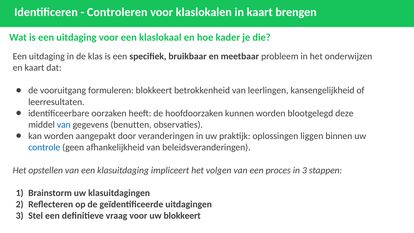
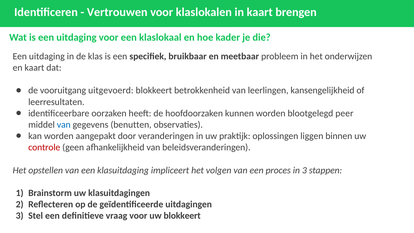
Controleren: Controleren -> Vertrouwen (117, 12)
formuleren: formuleren -> uitgevoerd (111, 90)
deze: deze -> peer (344, 113)
controle colour: blue -> red (44, 147)
